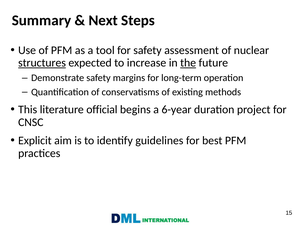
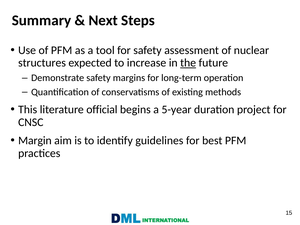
structures underline: present -> none (42, 63)
6-year: 6-year -> 5-year (176, 110)
Explicit: Explicit -> Margin (35, 141)
